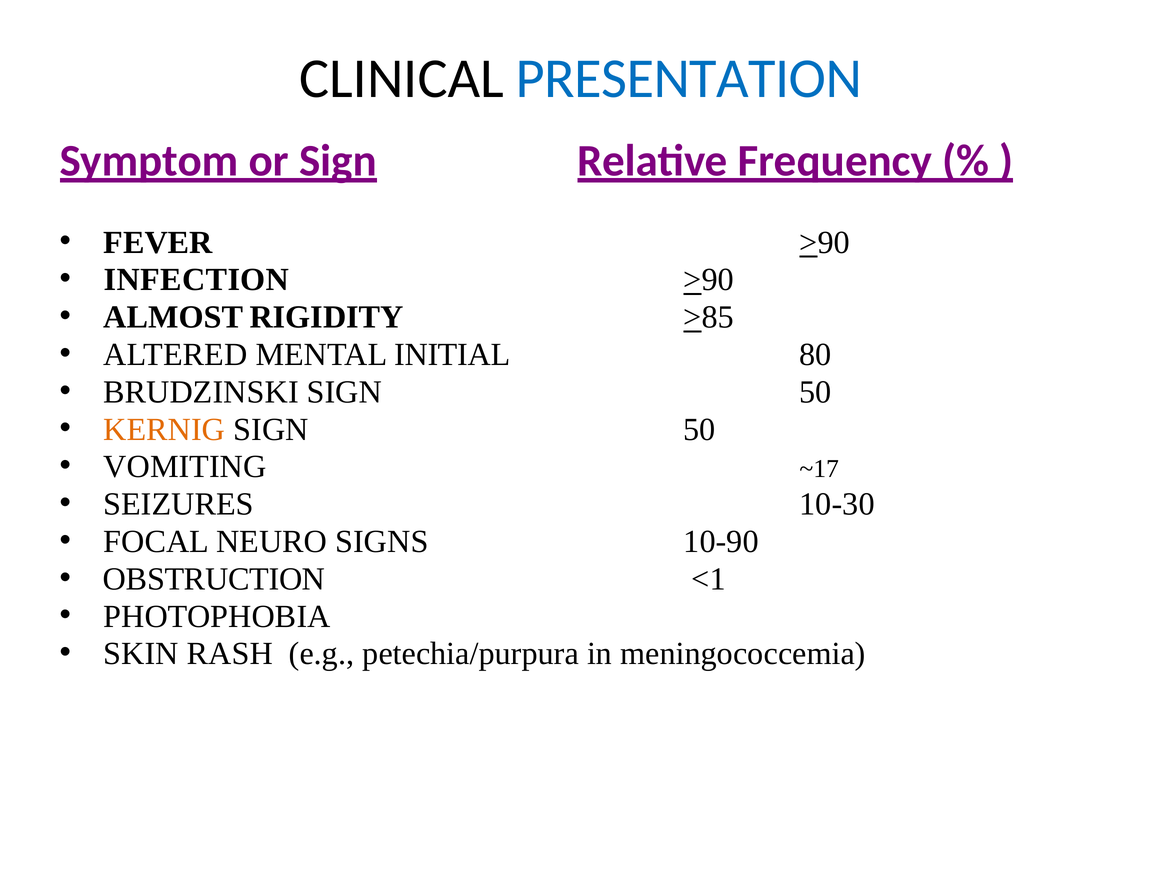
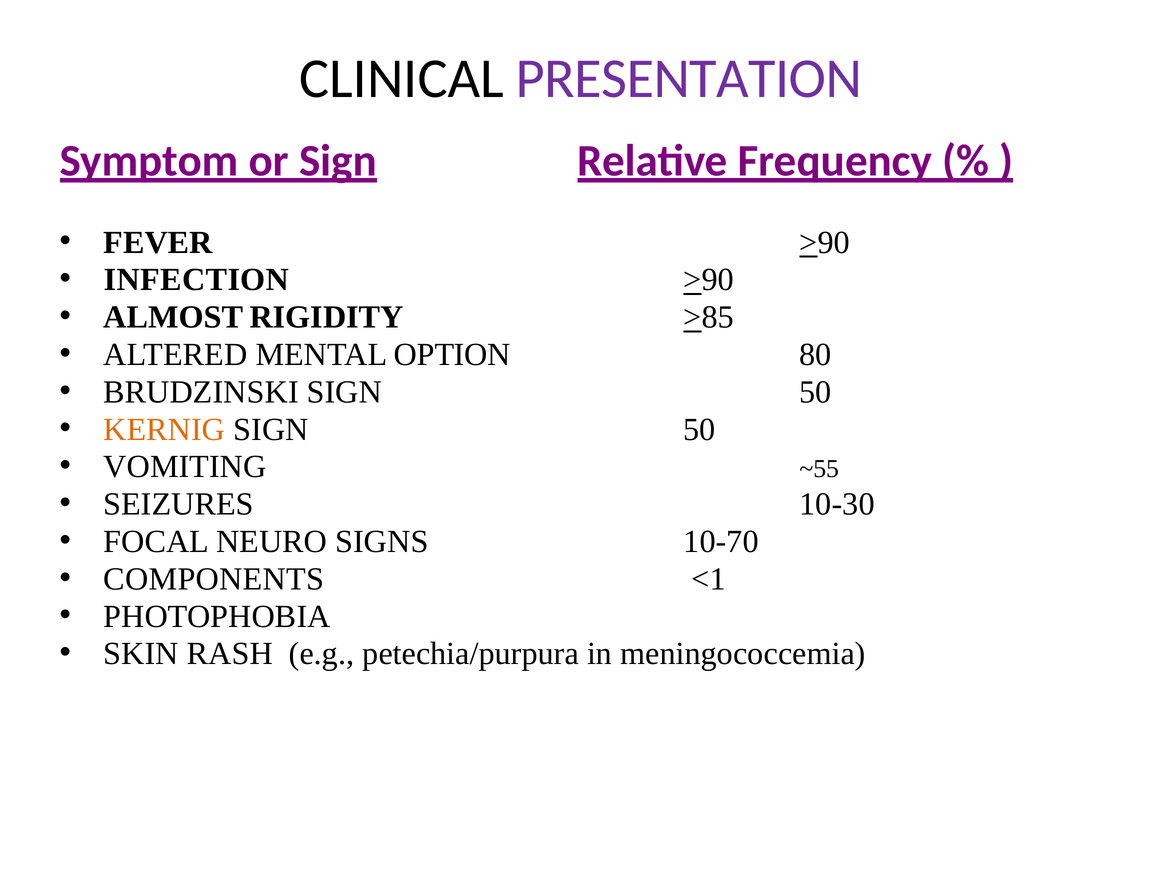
PRESENTATION colour: blue -> purple (689, 78)
INITIAL: INITIAL -> OPTION (452, 355)
~17: ~17 -> ~55 (819, 469)
10-90: 10-90 -> 10-70 (721, 542)
OBSTRUCTION: OBSTRUCTION -> COMPONENTS (214, 579)
